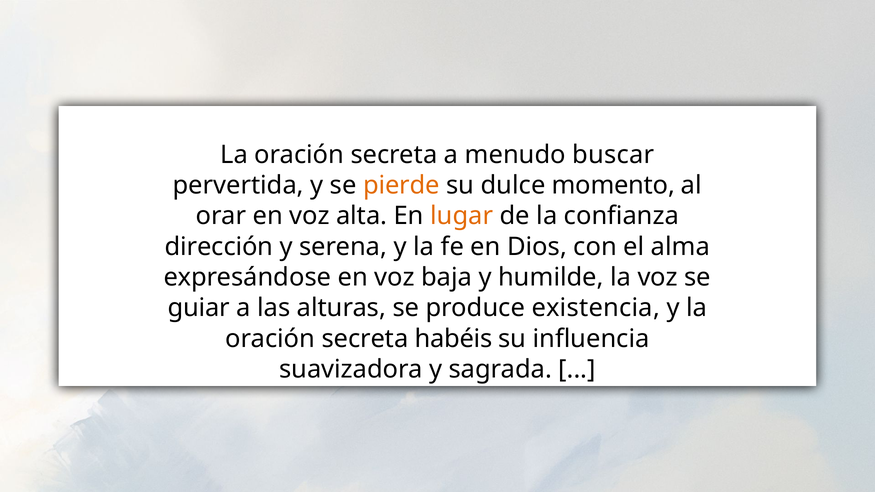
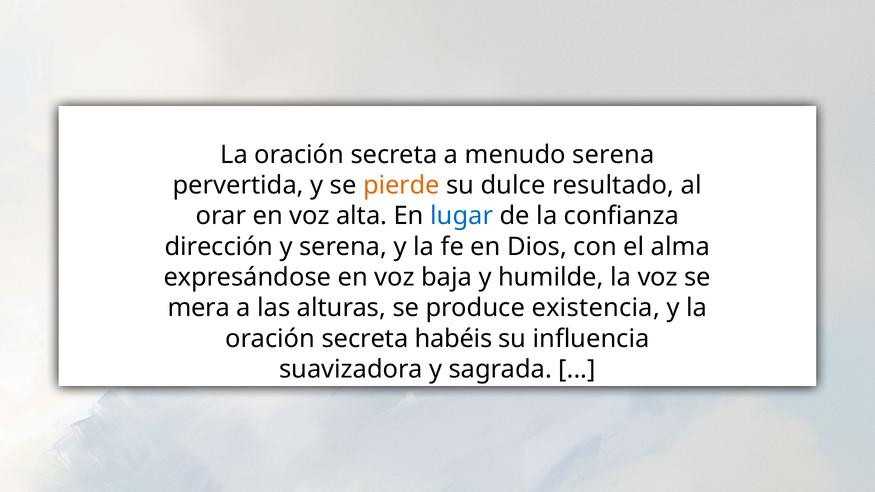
menudo buscar: buscar -> serena (613, 155)
momento: momento -> resultado (613, 186)
lugar colour: orange -> blue (462, 216)
guiar: guiar -> mera (199, 308)
